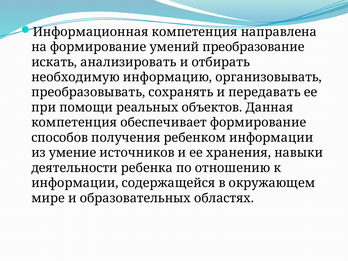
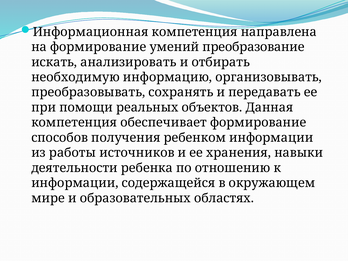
умение: умение -> работы (72, 153)
